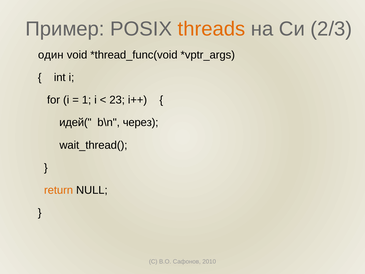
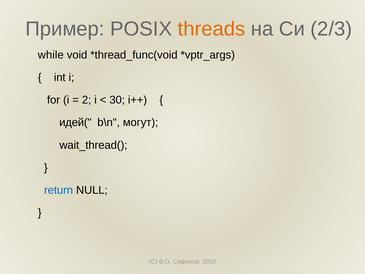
один: один -> while (51, 55)
1: 1 -> 2 (87, 100)
23: 23 -> 30 (117, 100)
через: через -> могут (141, 122)
return colour: orange -> blue (59, 190)
